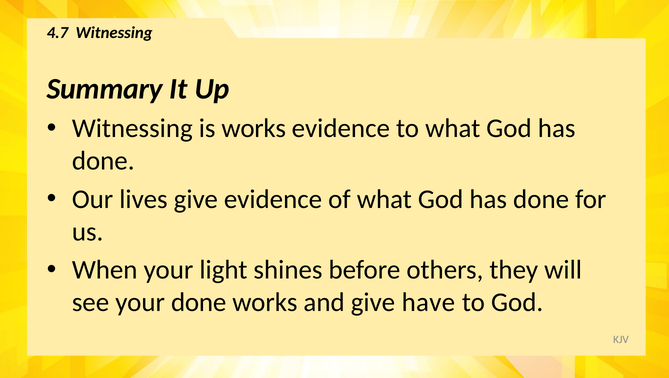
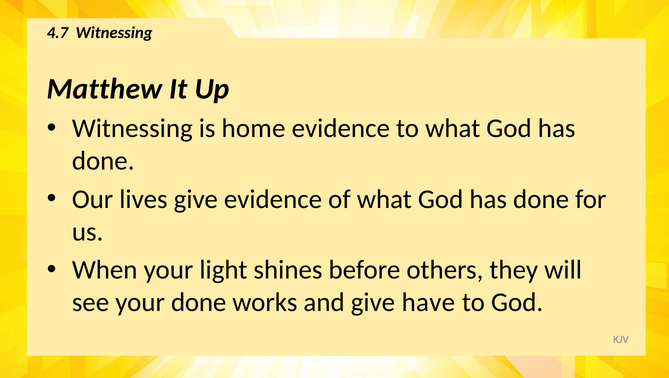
Summary: Summary -> Matthew (105, 89)
is works: works -> home (253, 128)
